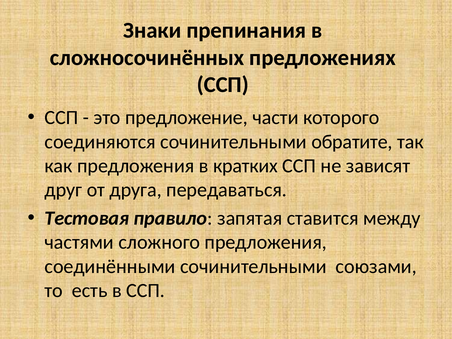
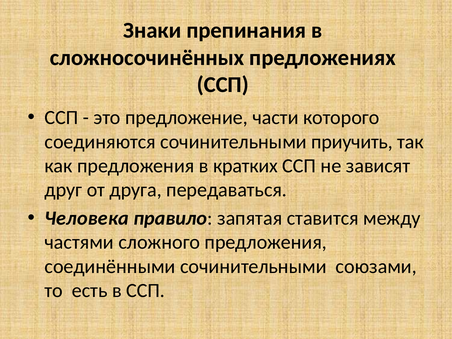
обратите: обратите -> приучить (352, 142)
Тестовая: Тестовая -> Человека (87, 218)
